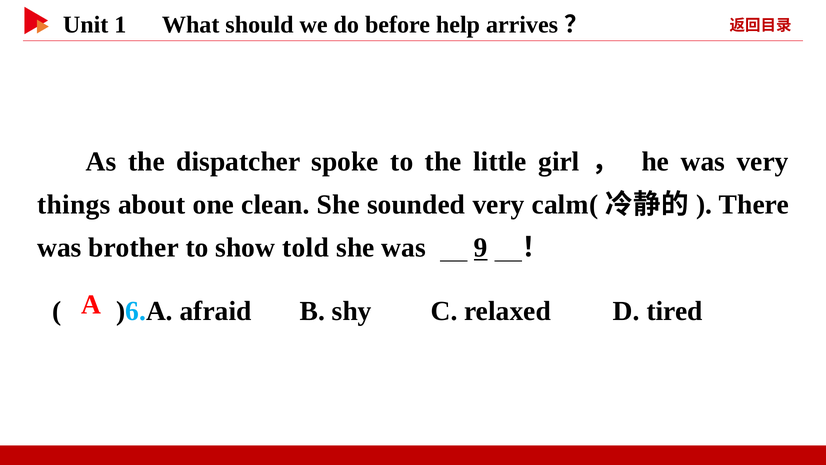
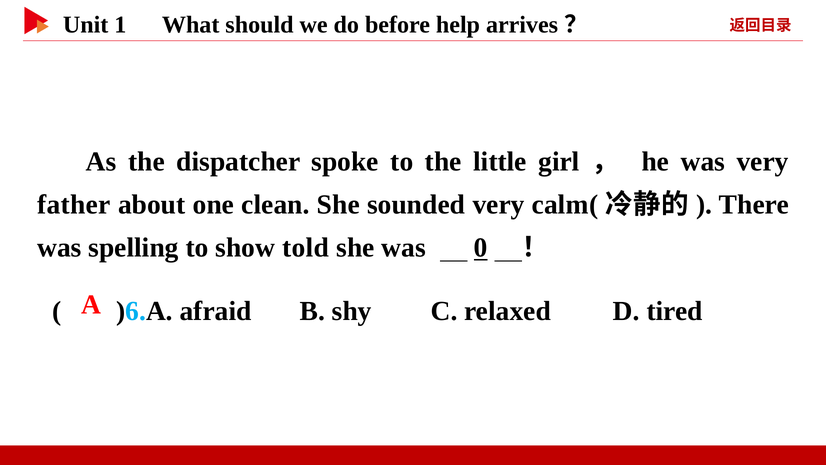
things: things -> father (74, 205)
brother: brother -> spelling (134, 248)
9: 9 -> 0 (481, 248)
